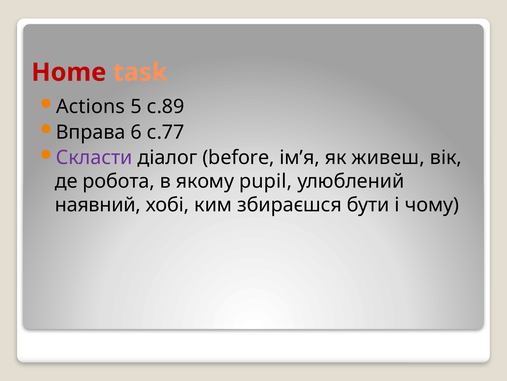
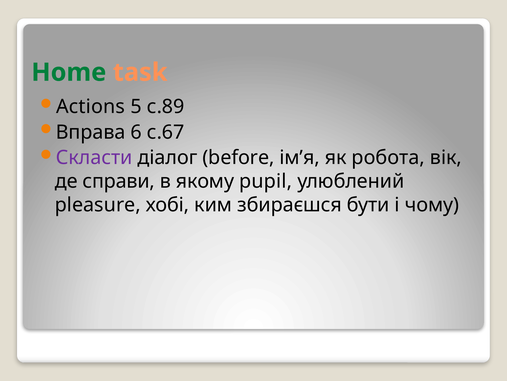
Home colour: red -> green (69, 72)
с.77: с.77 -> с.67 (166, 132)
живеш: живеш -> робота (388, 157)
робота: робота -> справи (119, 181)
наявний: наявний -> pleasure (98, 205)
